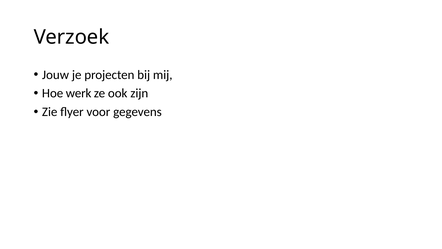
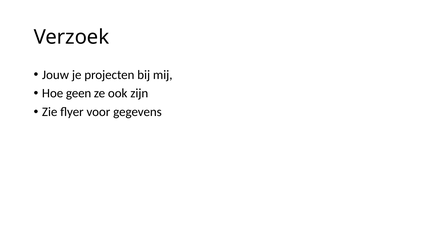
werk: werk -> geen (79, 93)
